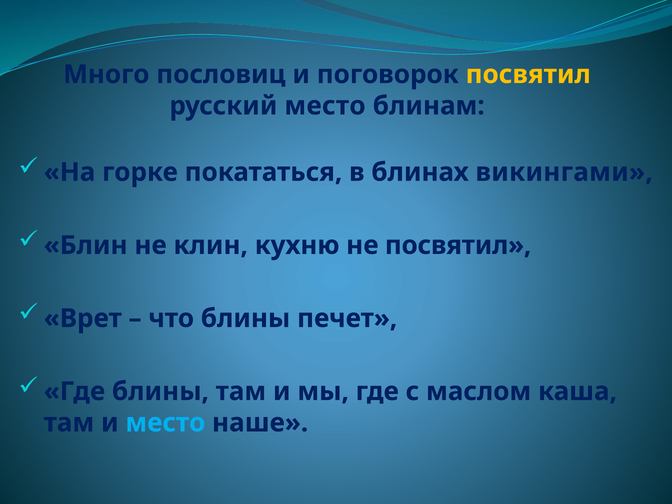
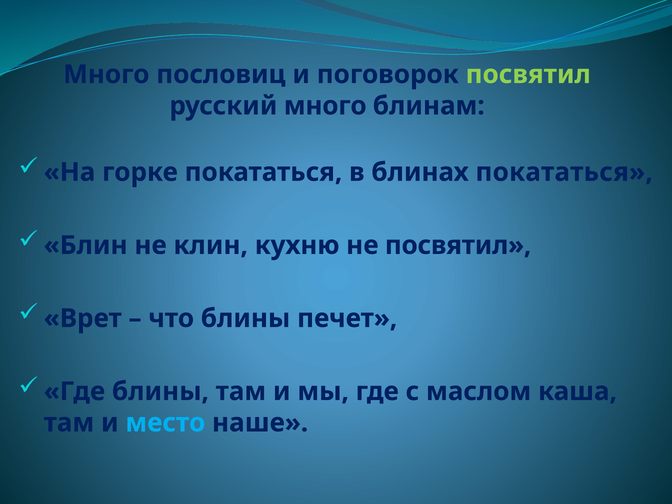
посвятил colour: yellow -> light green (528, 74)
русский место: место -> много (325, 106)
блинах викингами: викингами -> покататься (564, 172)
